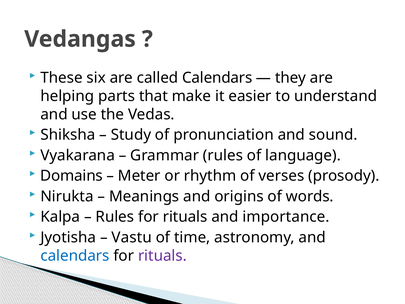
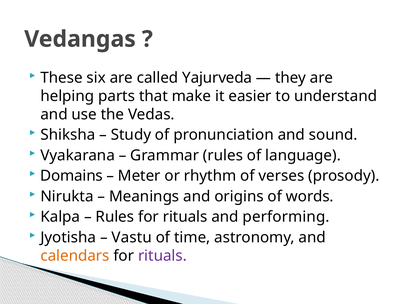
called Calendars: Calendars -> Yajurveda (217, 78)
importance: importance -> performing (286, 217)
calendars colour: blue -> orange (75, 255)
